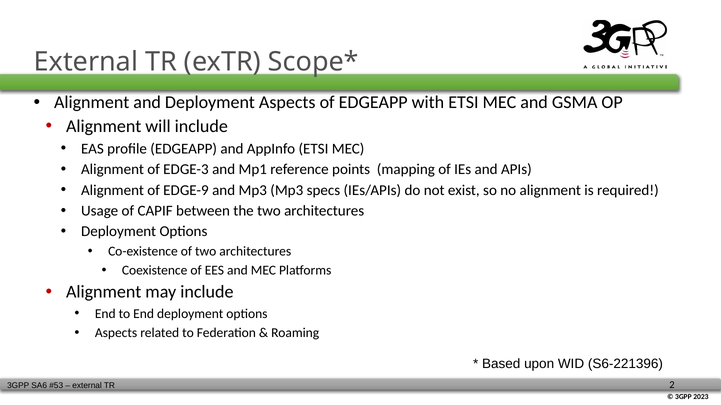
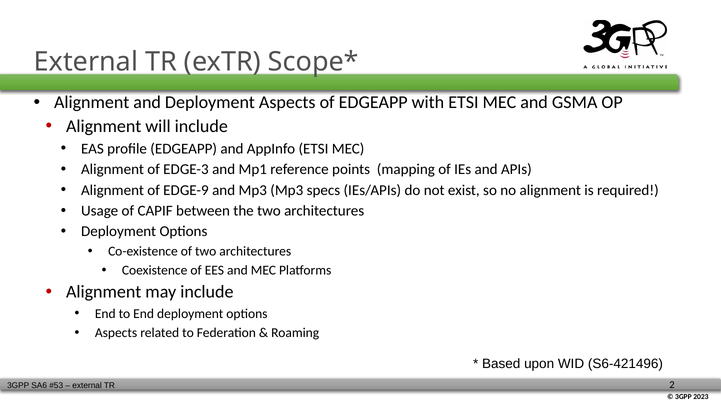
S6-221396: S6-221396 -> S6-421496 (625, 364)
